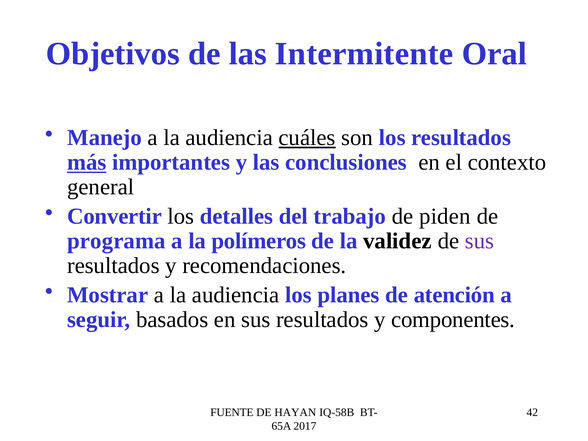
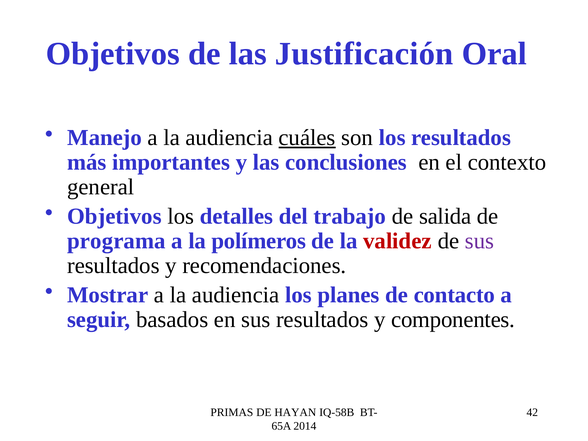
Intermitente: Intermitente -> Justificación (364, 54)
más underline: present -> none (87, 162)
Convertir: Convertir -> Objetivos (114, 216)
piden: piden -> salida (445, 216)
validez colour: black -> red (397, 241)
atención: atención -> contacto (454, 295)
FUENTE: FUENTE -> PRIMAS (232, 412)
2017: 2017 -> 2014 (305, 426)
